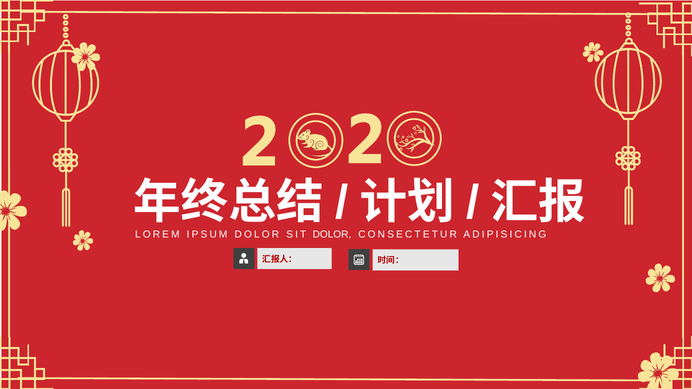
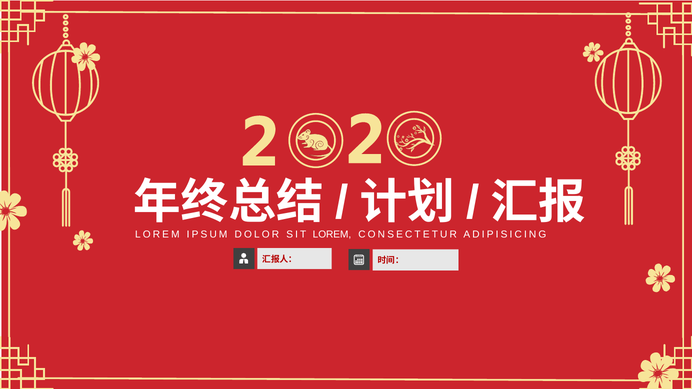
SIT DOLOR: DOLOR -> LOREM (332, 235)
